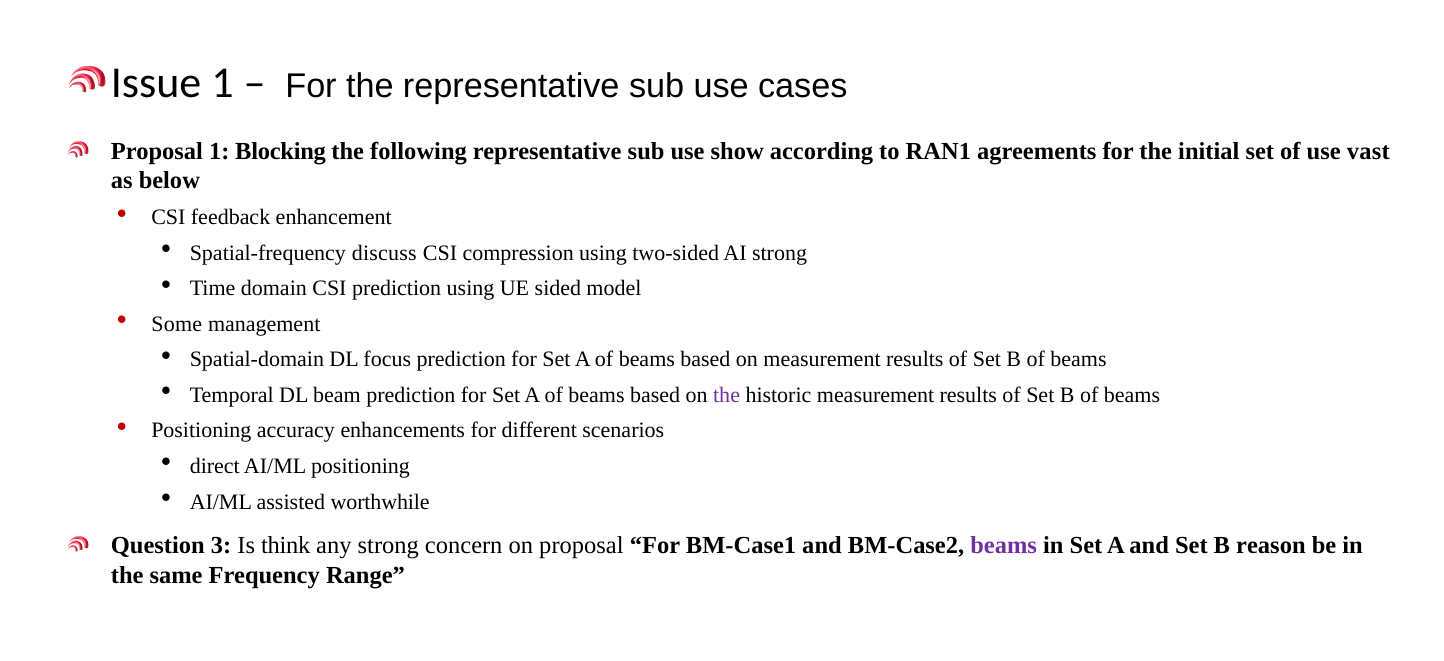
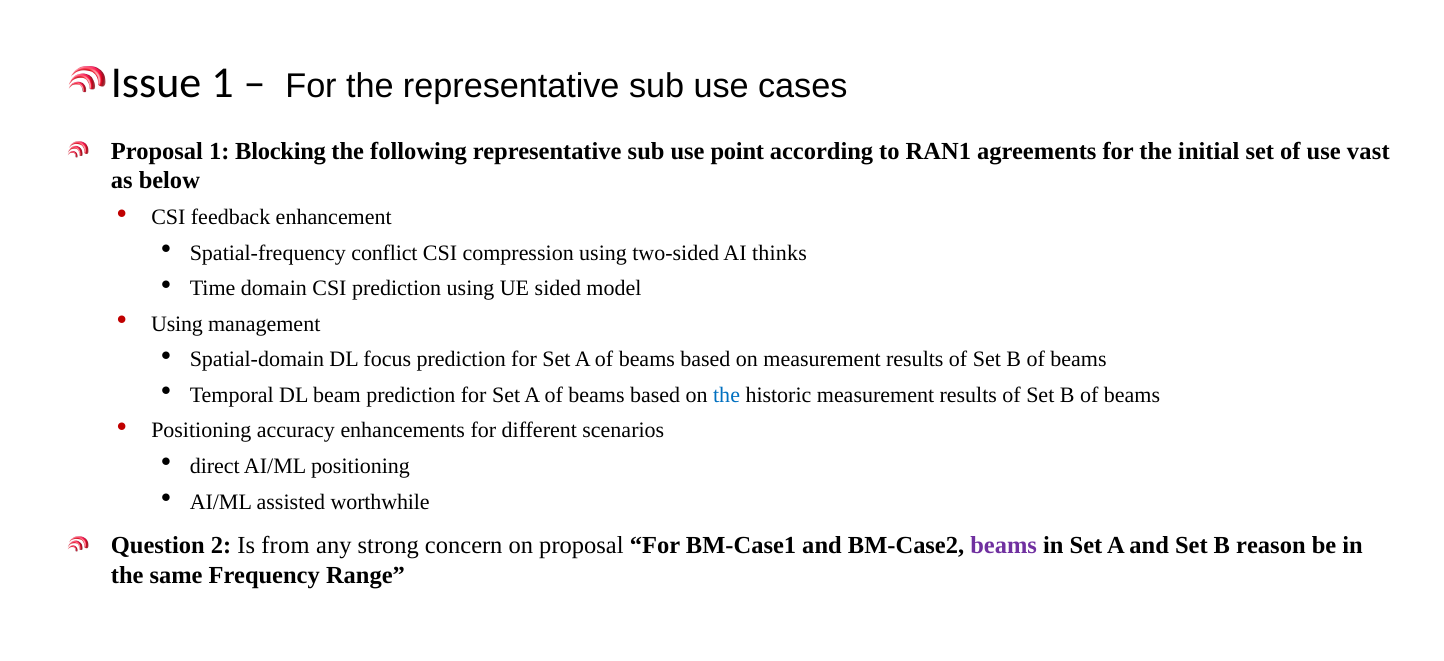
show: show -> point (737, 151)
discuss: discuss -> conflict (384, 253)
AI strong: strong -> thinks (779, 253)
Some: Some -> Using (177, 324)
the colour: purple -> blue (727, 395)
3: 3 -> 2 (221, 545)
think: think -> from (285, 545)
